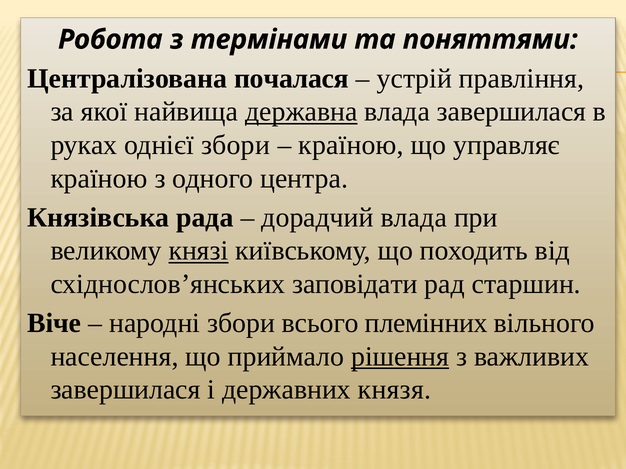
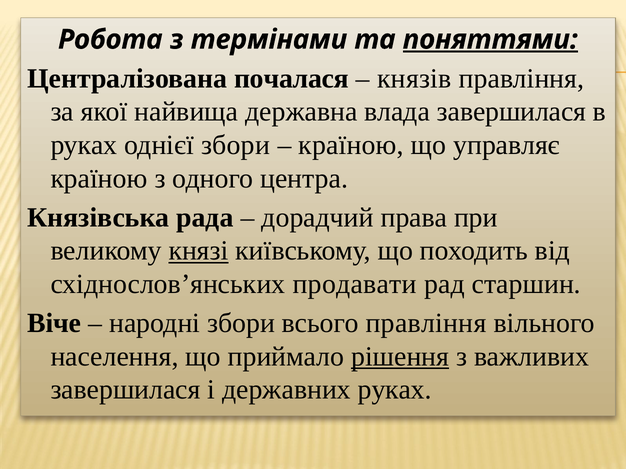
поняттями underline: none -> present (490, 40)
устрій: устрій -> князів (414, 79)
державна underline: present -> none (301, 112)
дорадчий влада: влада -> права (414, 218)
заповідати: заповідати -> продавати (355, 284)
всього племінних: племінних -> правління (426, 323)
державних князя: князя -> руках (395, 390)
